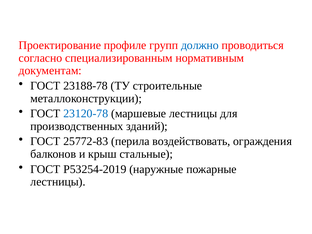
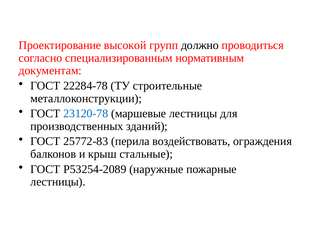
профиле: профиле -> высокой (125, 45)
должно colour: blue -> black (200, 45)
23188-78: 23188-78 -> 22284-78 (86, 86)
Р53254-2019: Р53254-2019 -> Р53254-2089 (95, 169)
